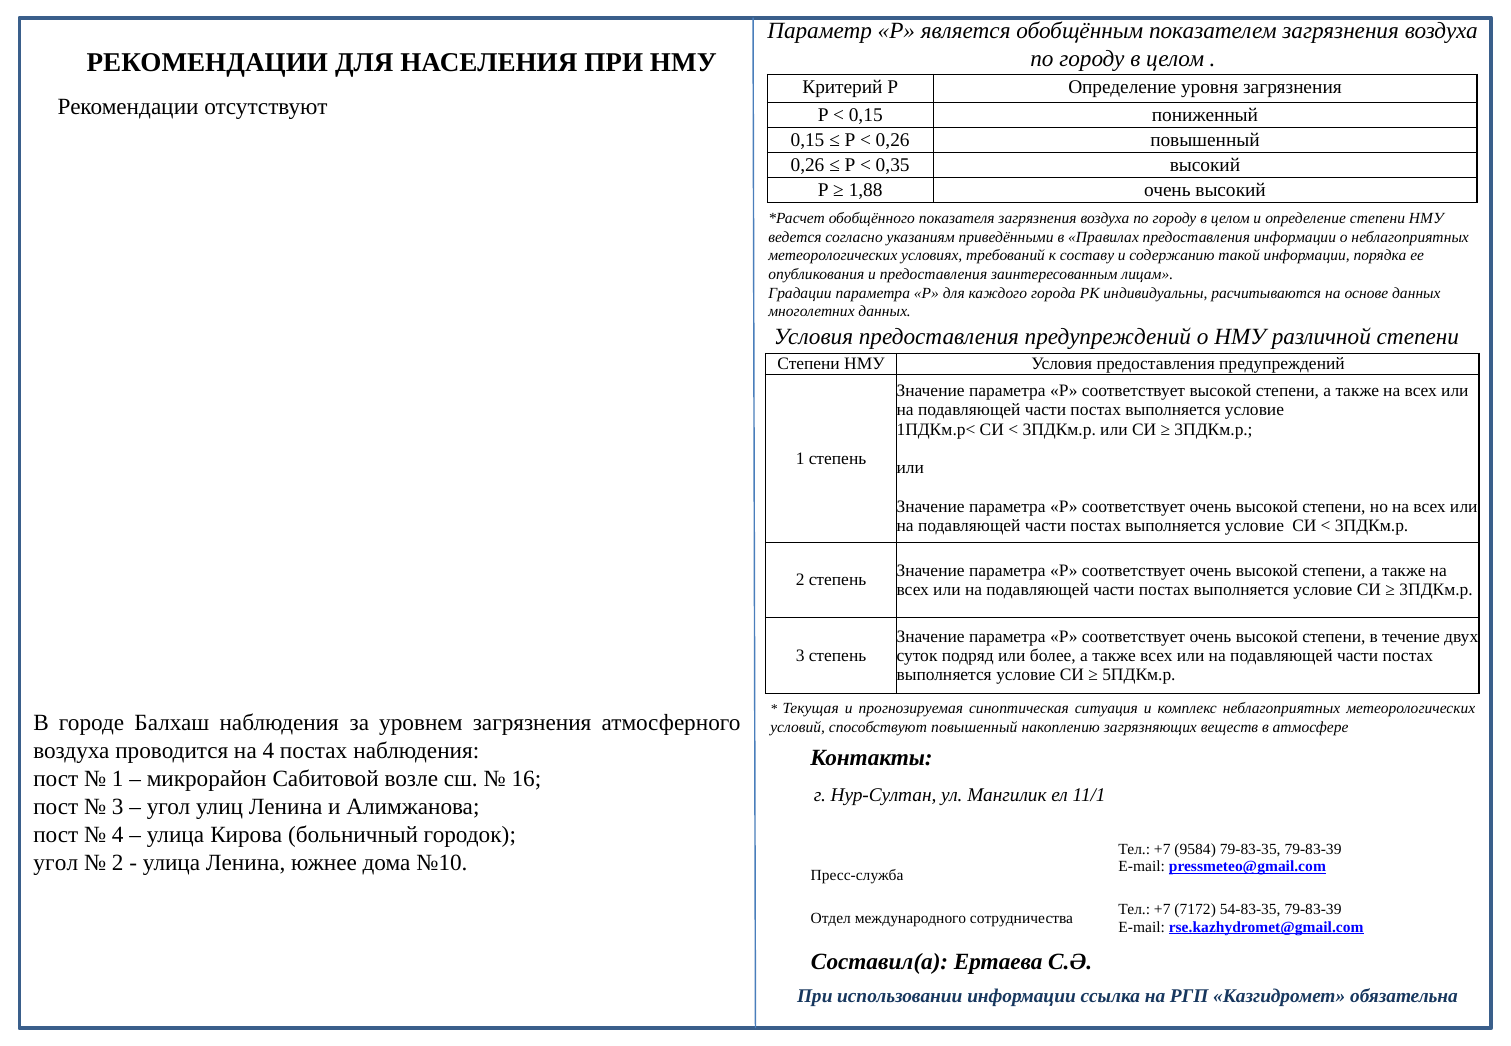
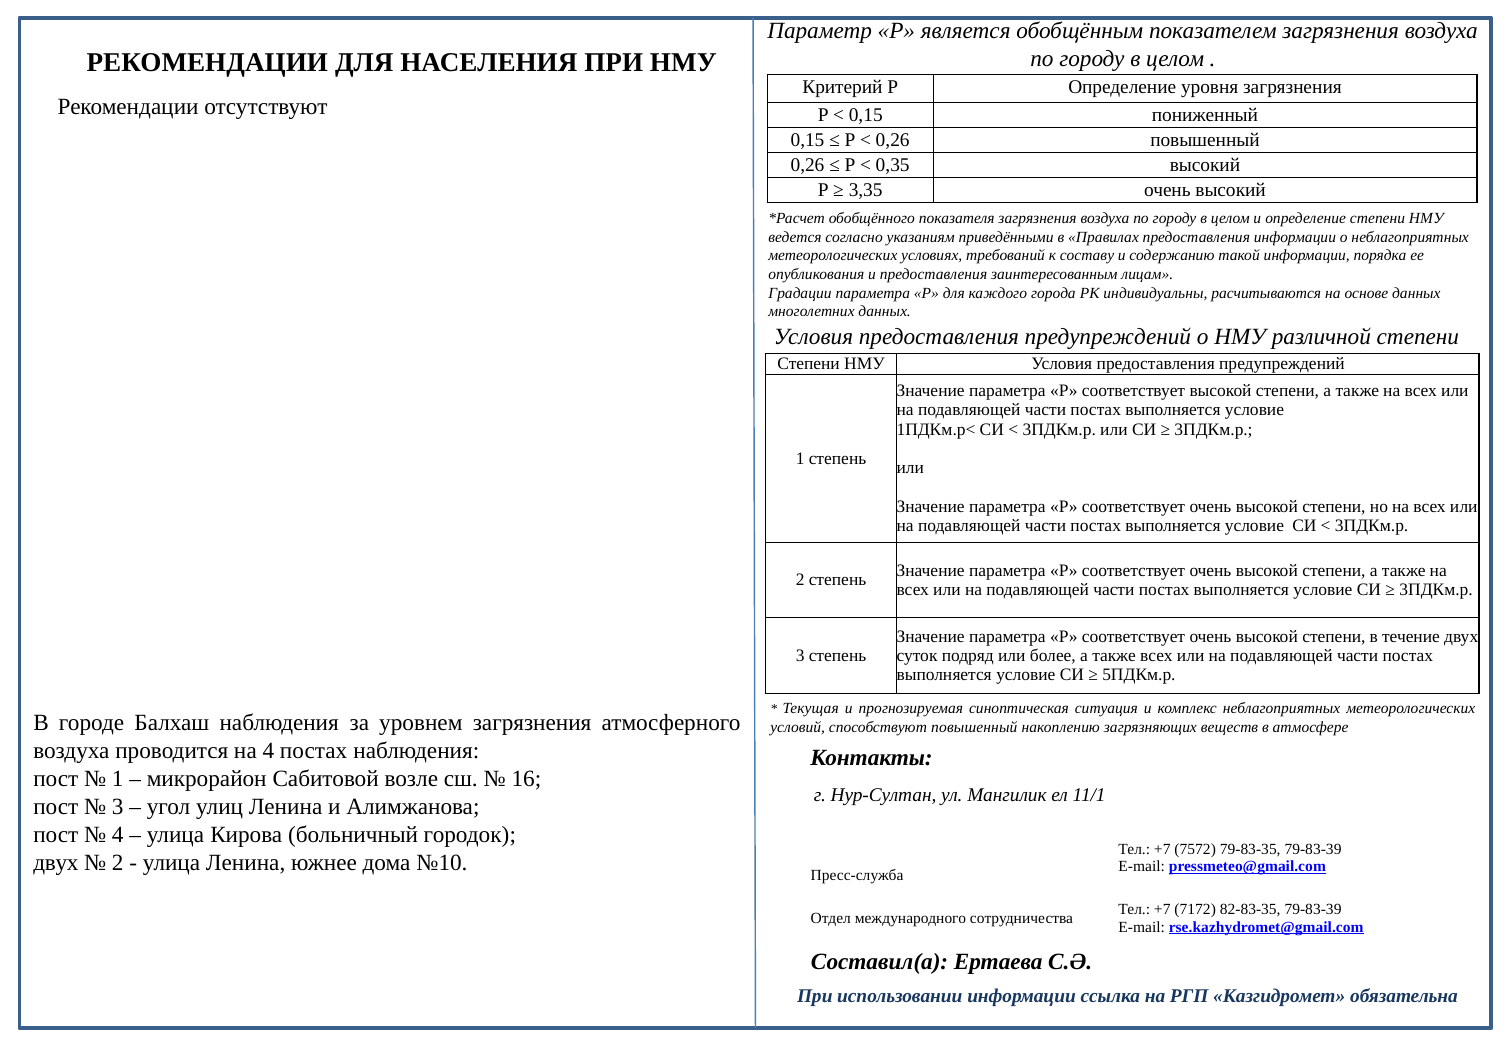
1,88: 1,88 -> 3,35 (866, 190)
9584: 9584 -> 7572 (1195, 849)
угол: угол -> двух (56, 863)
54-83-35: 54-83-35 -> 82-83-35 (1250, 910)
